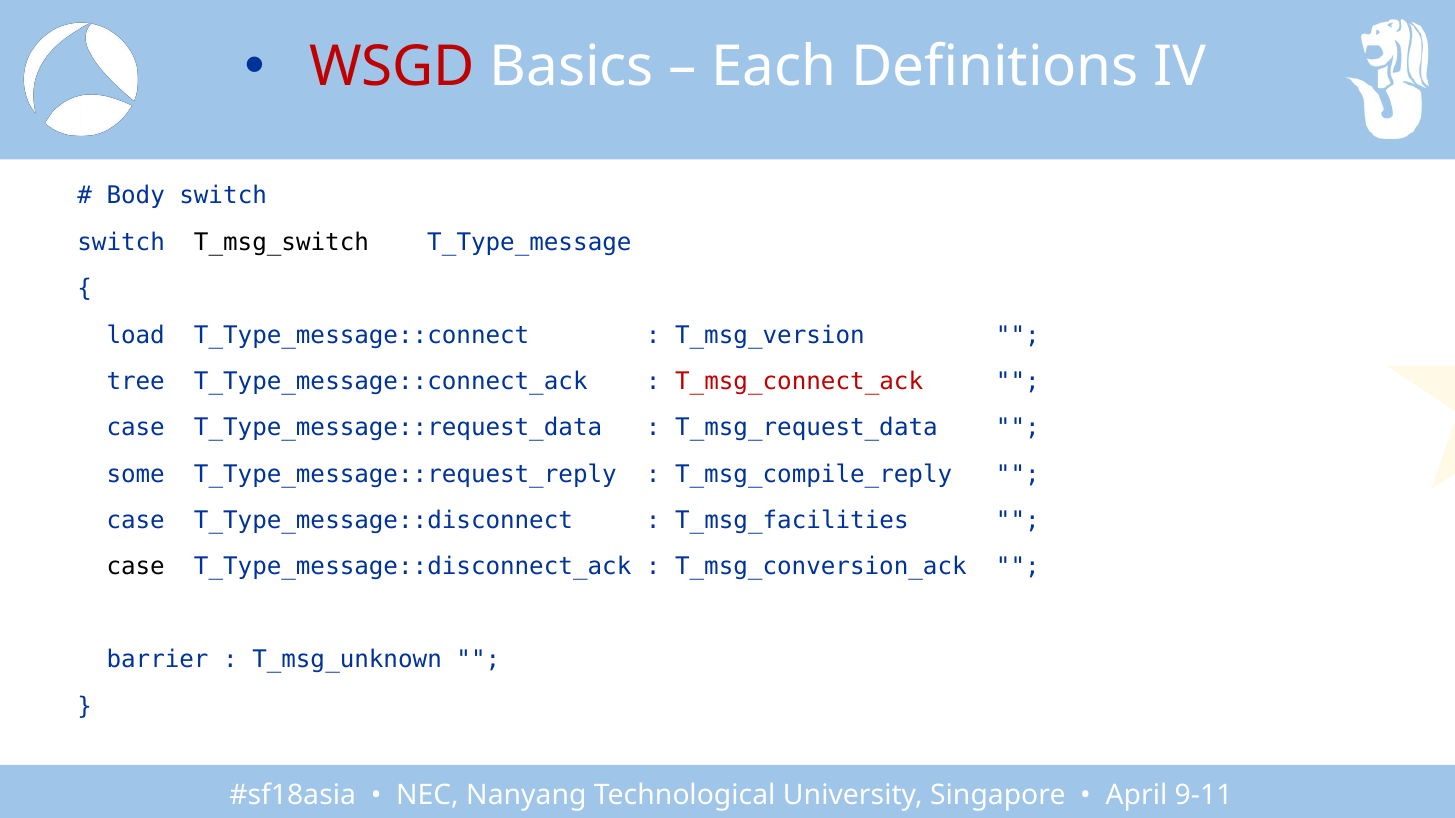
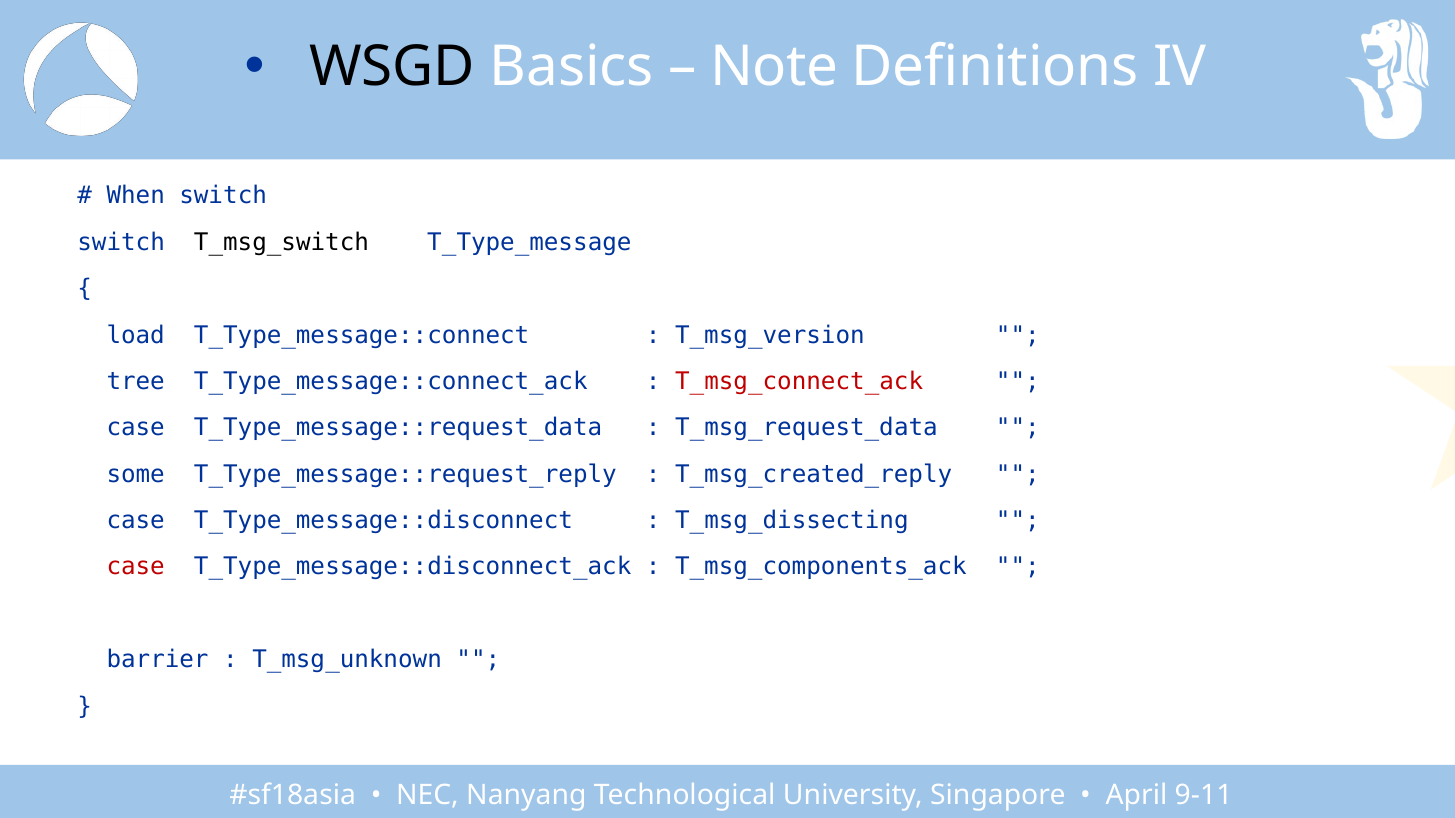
WSGD colour: red -> black (392, 67)
Each: Each -> Note (774, 67)
Body: Body -> When (136, 196)
T_msg_compile_reply: T_msg_compile_reply -> T_msg_created_reply (814, 475)
T_msg_facilities: T_msg_facilities -> T_msg_dissecting (792, 521)
case colour: black -> red (136, 567)
T_msg_conversion_ack: T_msg_conversion_ack -> T_msg_components_ack (821, 567)
